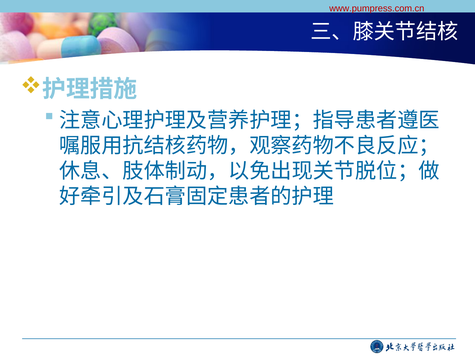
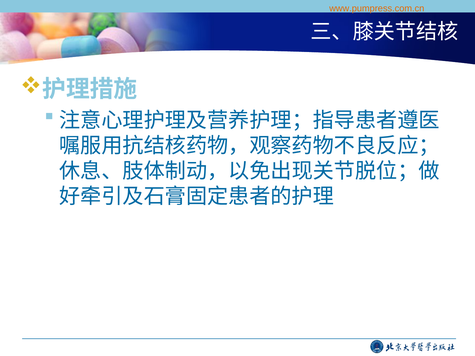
www.pumpress.com.cn colour: red -> orange (377, 9)
